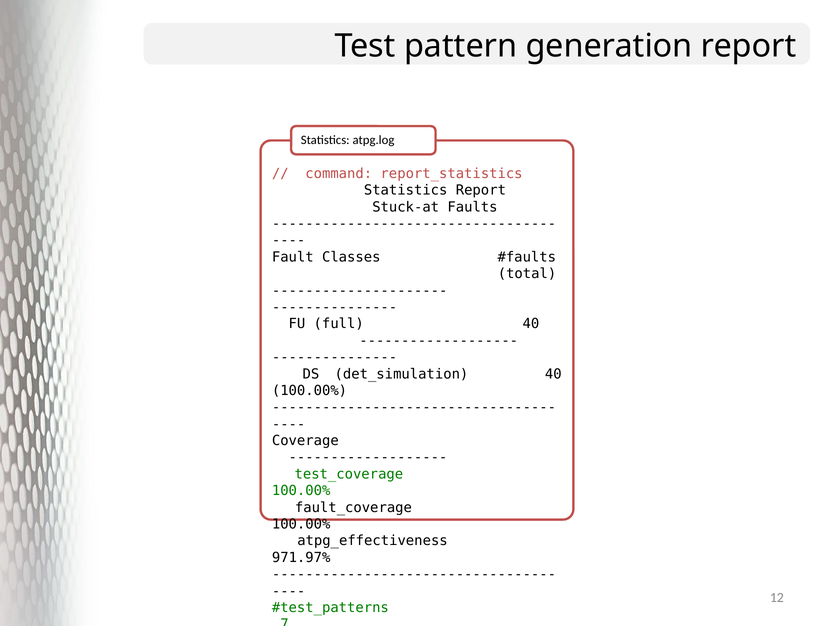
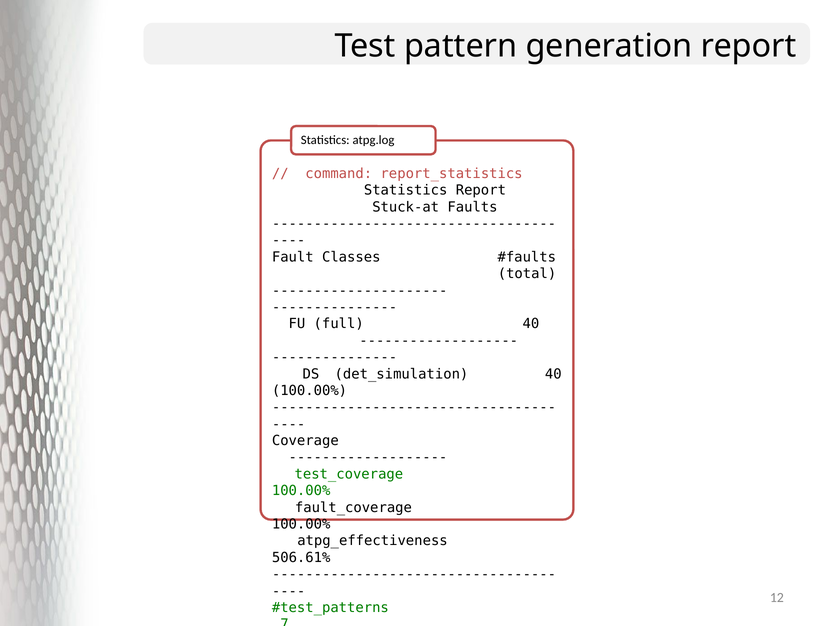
971.97%: 971.97% -> 506.61% (301, 557)
